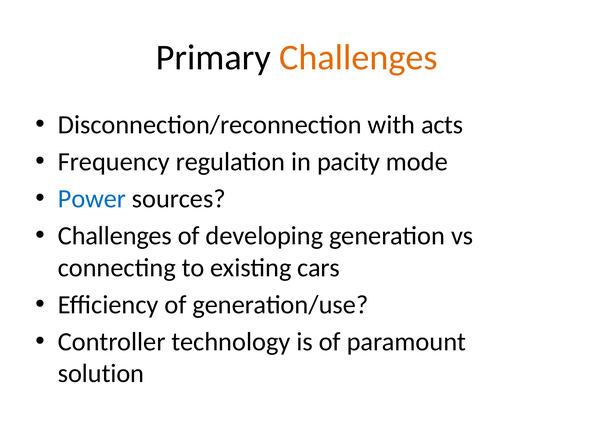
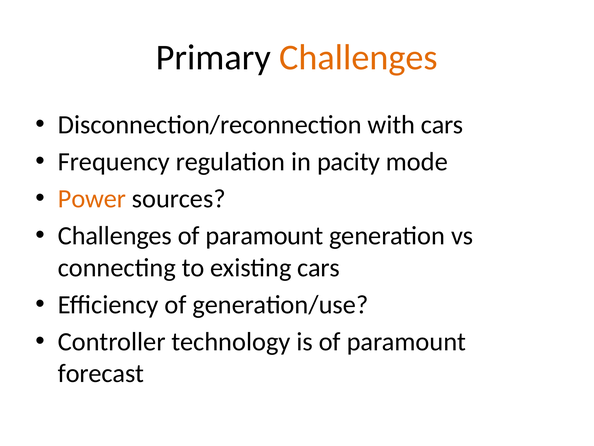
with acts: acts -> cars (442, 125)
Power colour: blue -> orange (92, 199)
developing: developing -> paramount (264, 236)
solution: solution -> forecast (101, 373)
